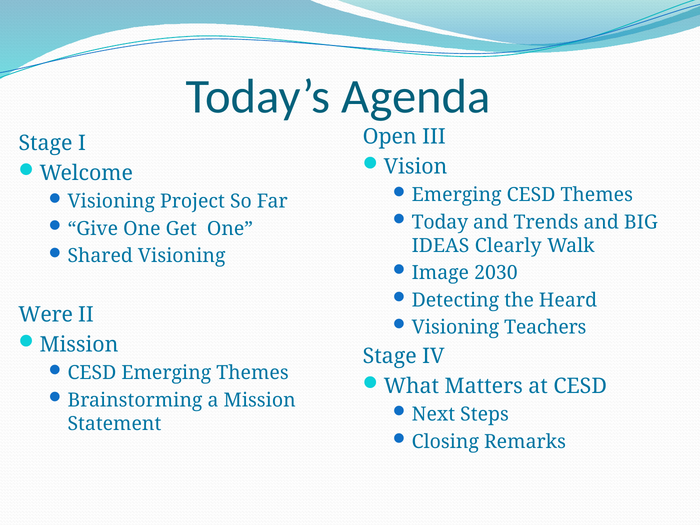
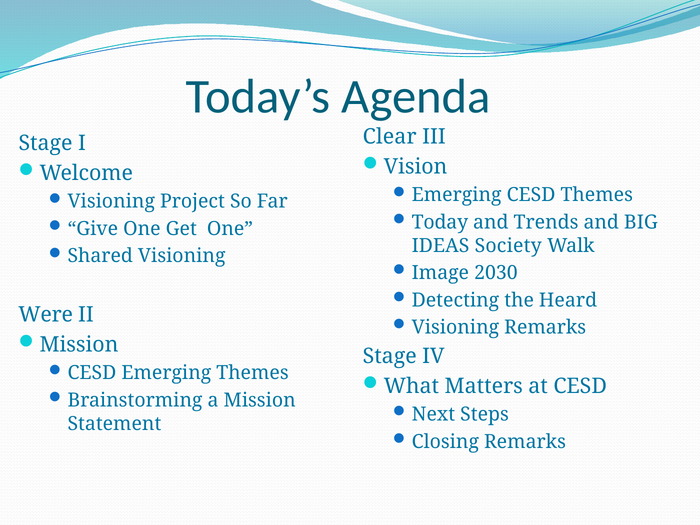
Open: Open -> Clear (390, 137)
Clearly: Clearly -> Society (508, 246)
Visioning Teachers: Teachers -> Remarks (545, 327)
